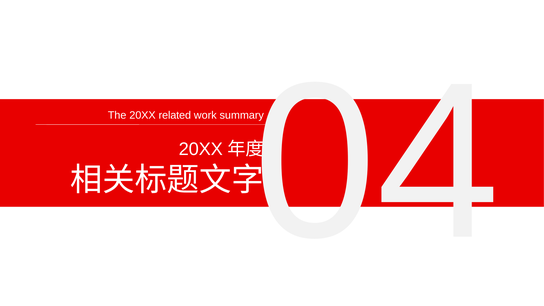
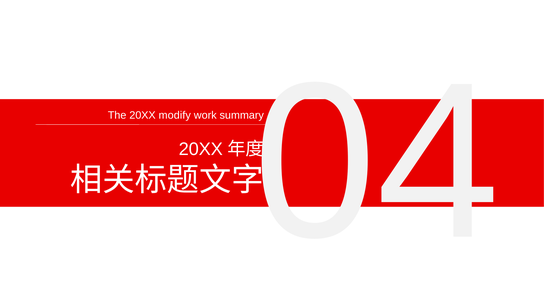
related: related -> modify (175, 115)
